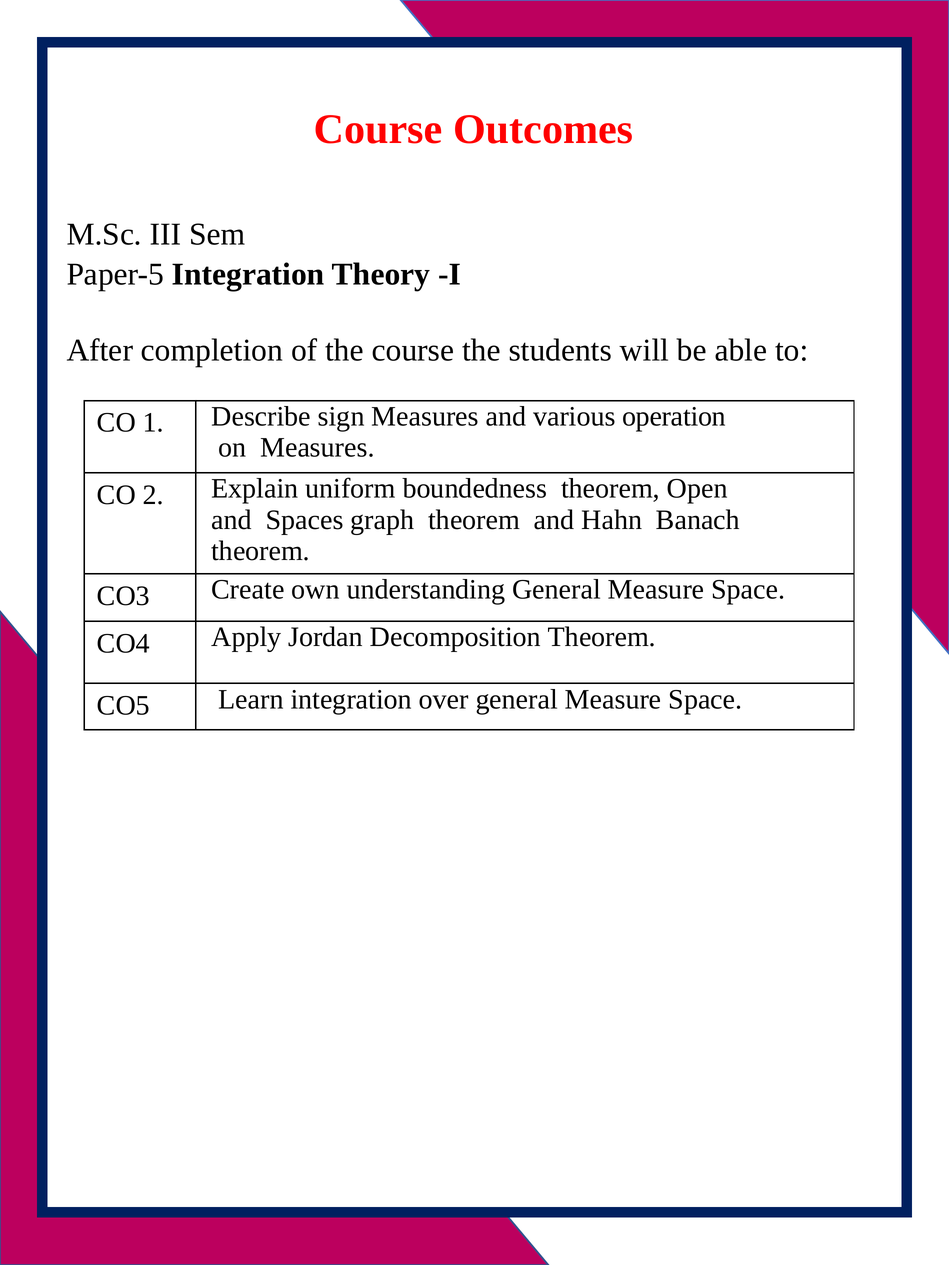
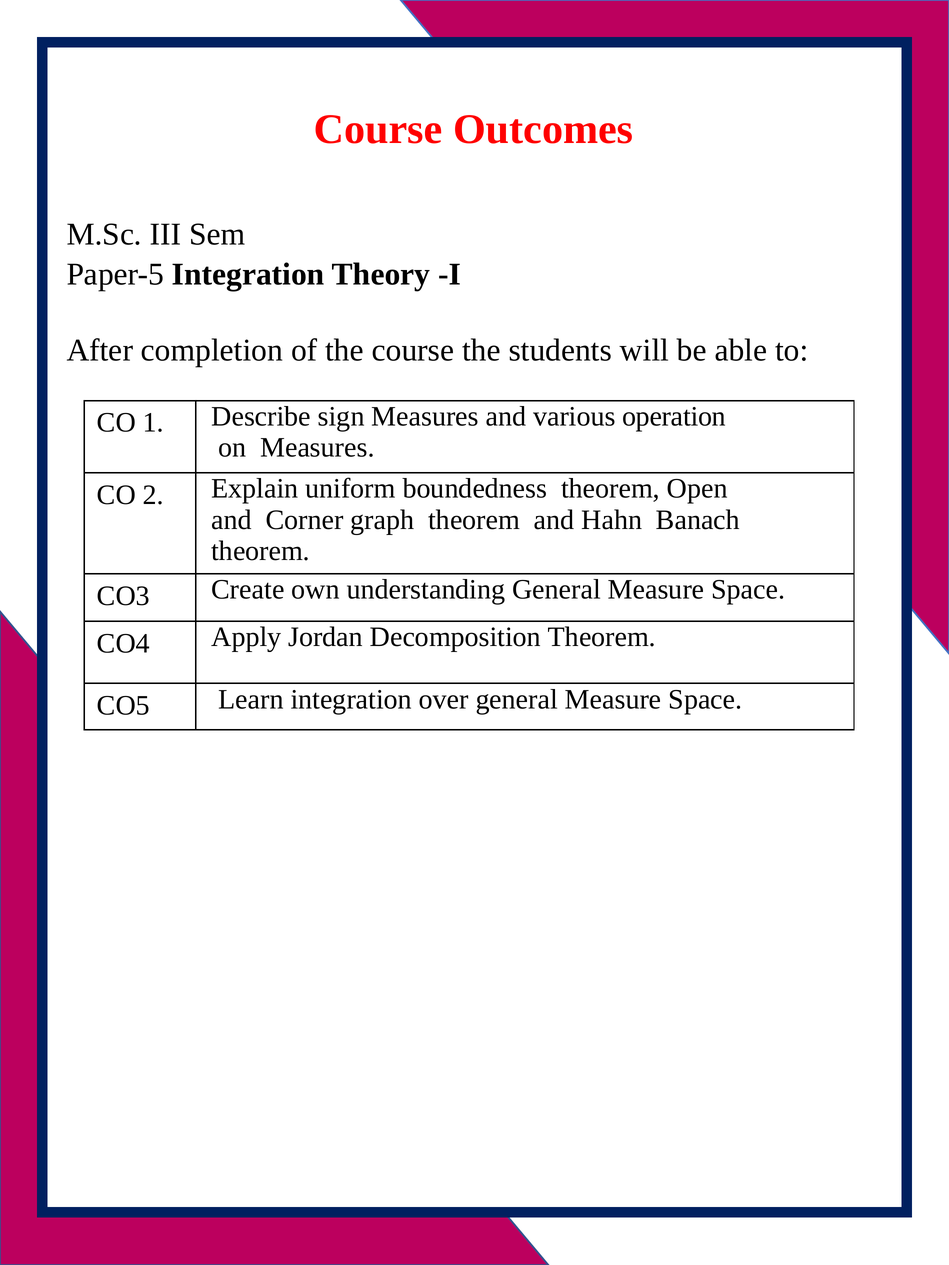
Spaces: Spaces -> Corner (305, 520)
